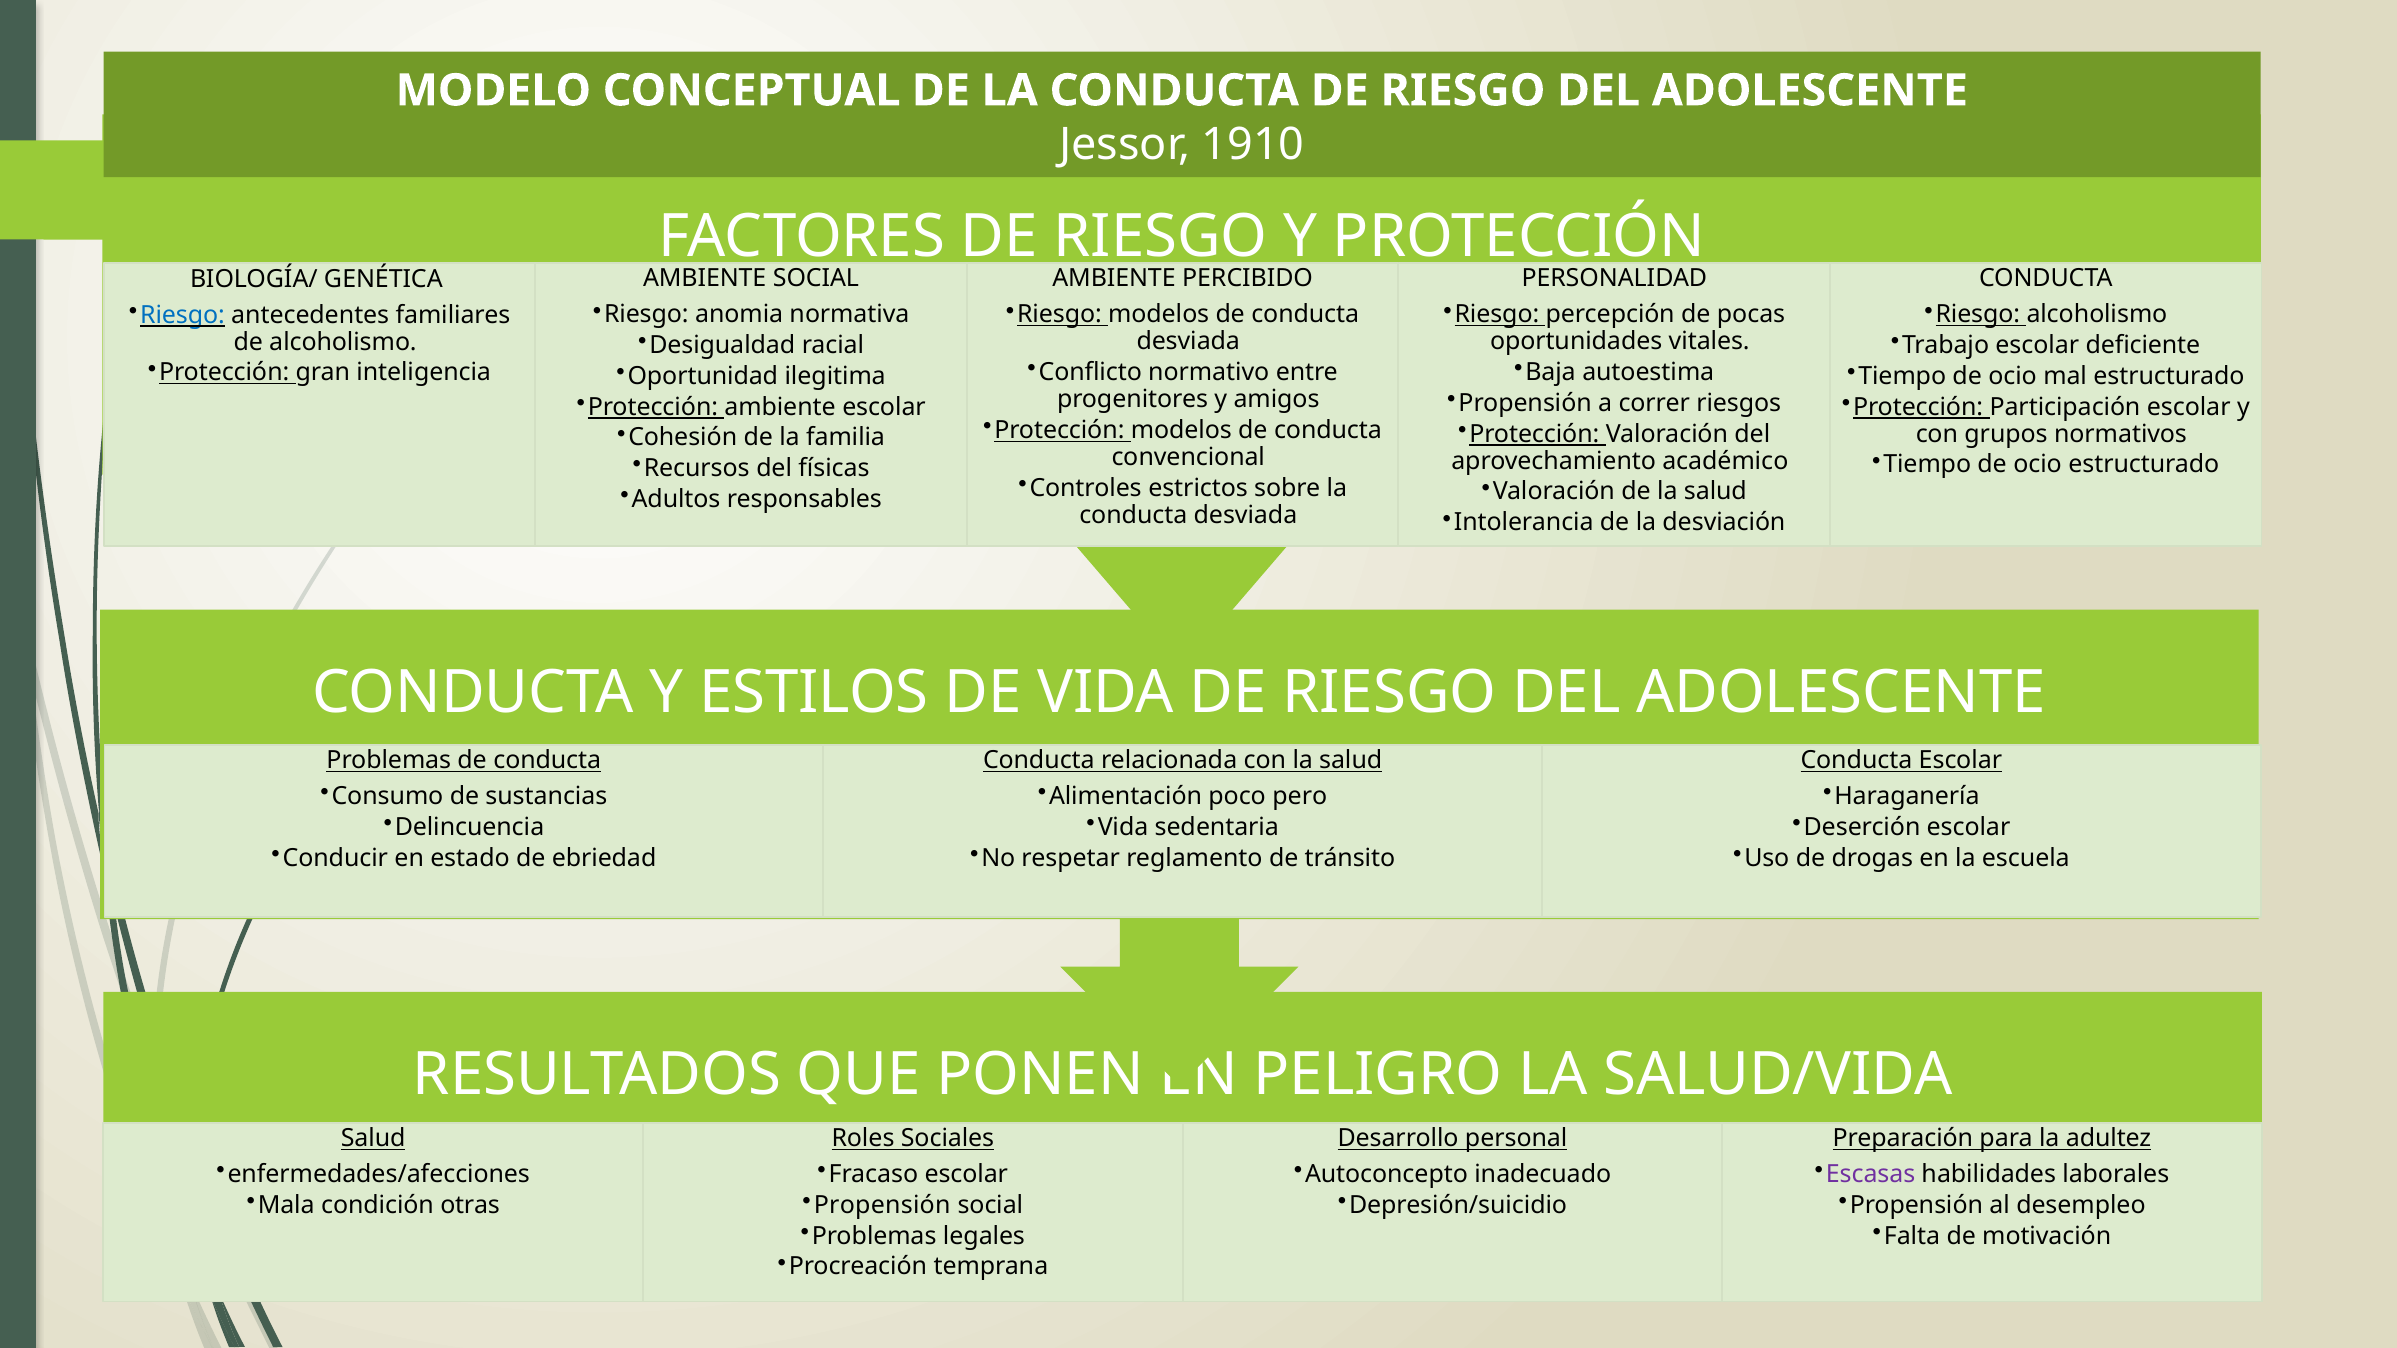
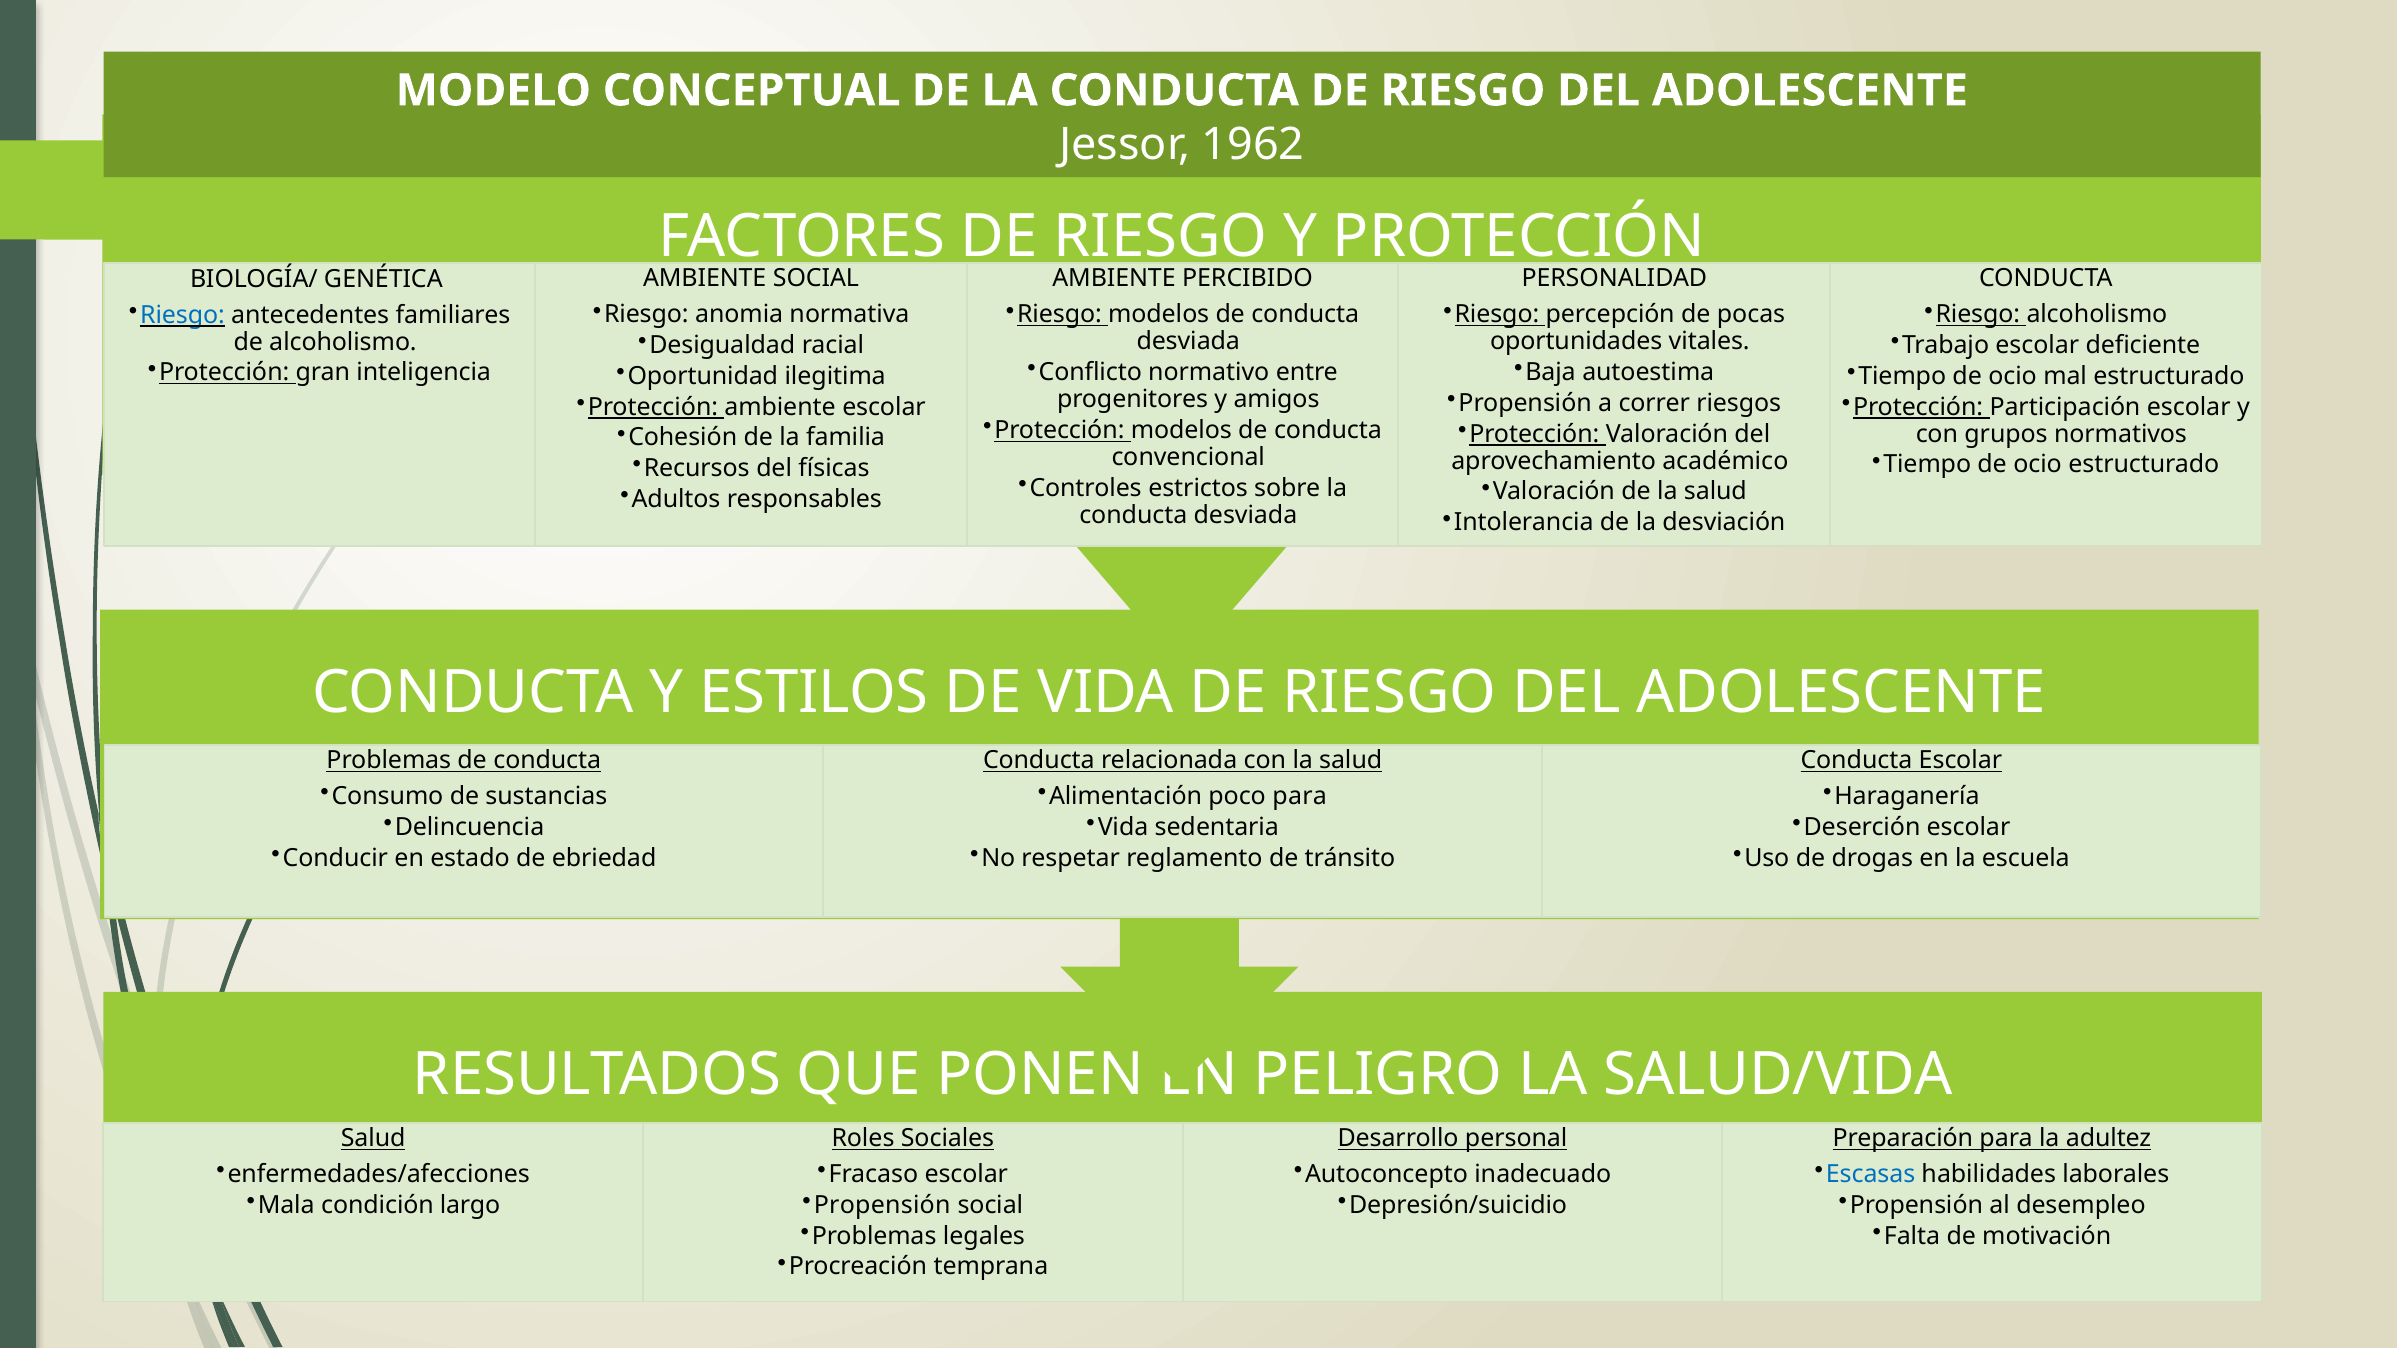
1910: 1910 -> 1962 (1253, 145)
poco pero: pero -> para (1300, 796)
Escasas colour: purple -> blue (1871, 1175)
otras: otras -> largo (470, 1205)
